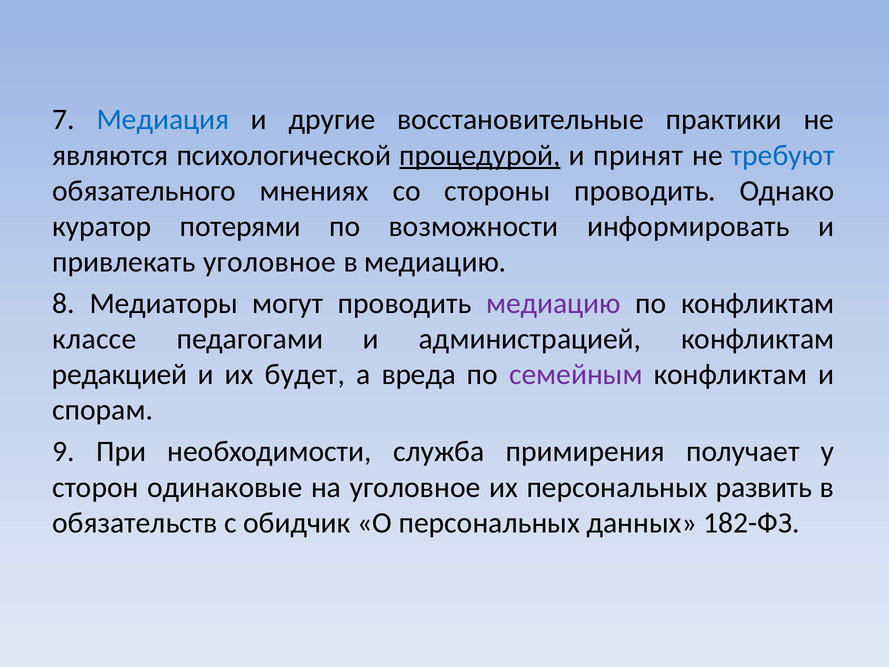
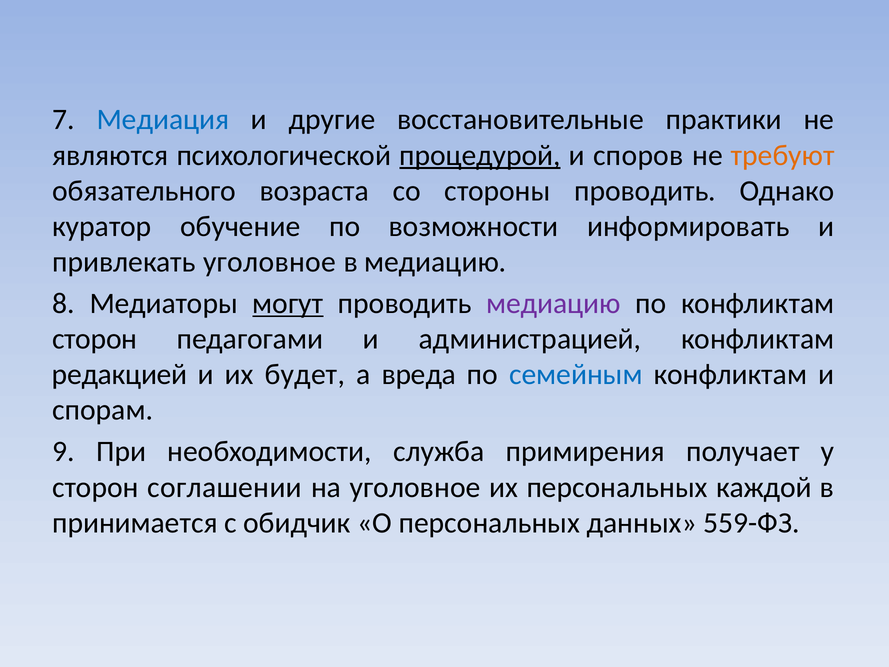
принят: принят -> споров (638, 155)
требуют colour: blue -> orange (783, 155)
мнениях: мнениях -> возраста (314, 191)
потерями: потерями -> обучение (240, 226)
могут underline: none -> present (288, 303)
классе: классе -> сторон (95, 339)
семейным colour: purple -> blue (576, 374)
одинаковые: одинаковые -> соглашении (225, 487)
развить: развить -> каждой (764, 487)
обязательств: обязательств -> принимается (135, 523)
182-ФЗ: 182-ФЗ -> 559-ФЗ (752, 523)
